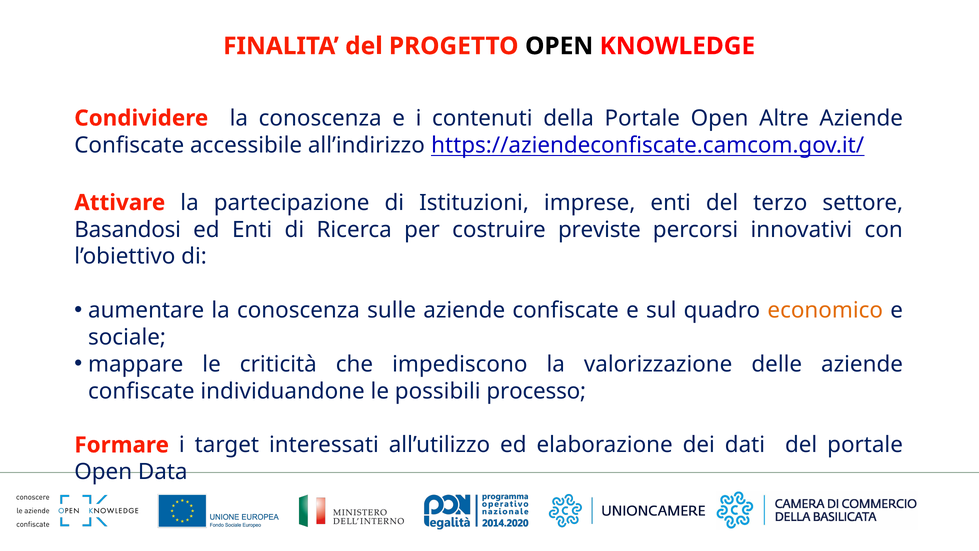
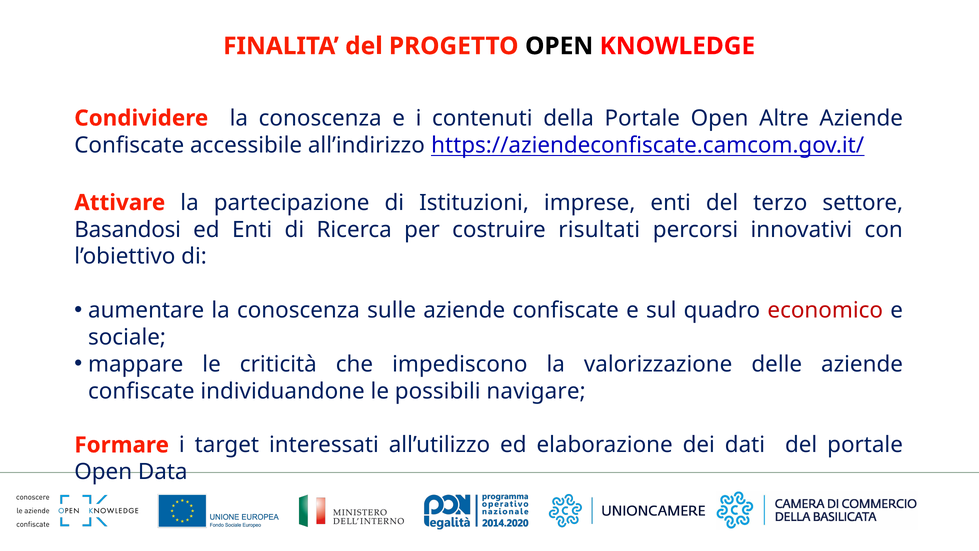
previste: previste -> risultati (599, 229)
economico colour: orange -> red (825, 310)
processo: processo -> navigare (536, 391)
